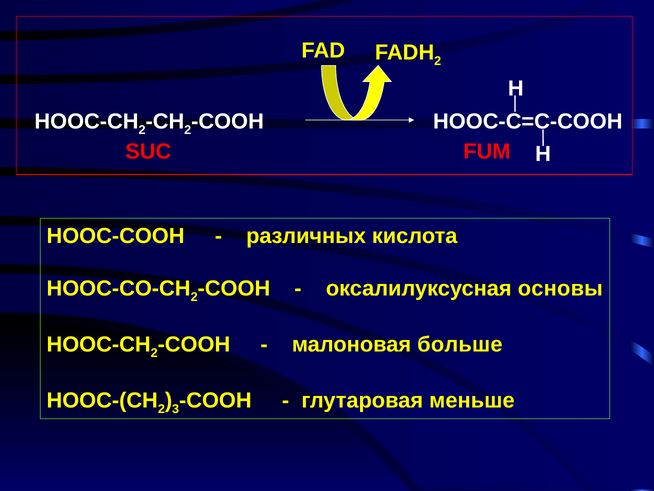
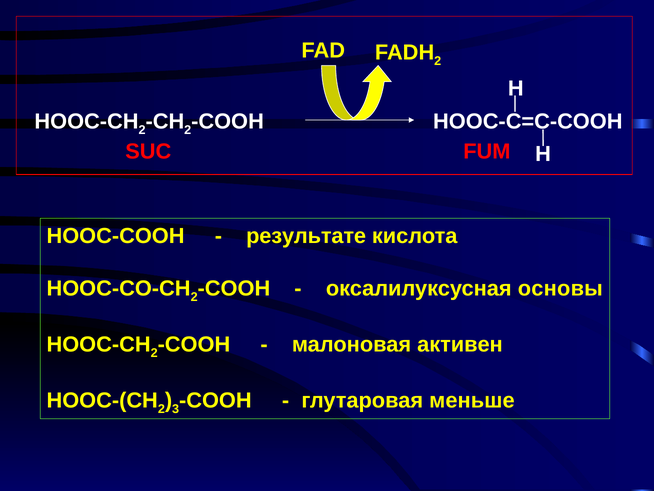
различных: различных -> результате (306, 236)
больше: больше -> активен (460, 344)
